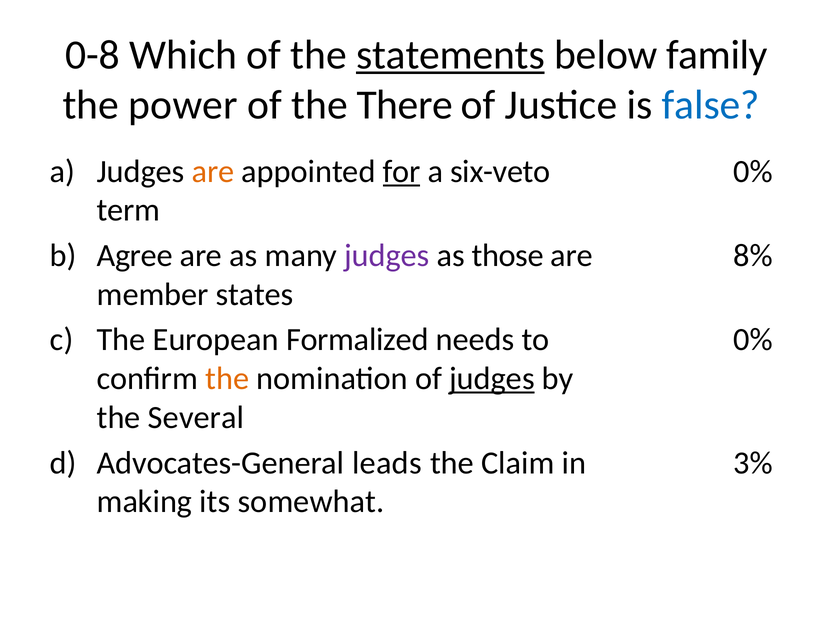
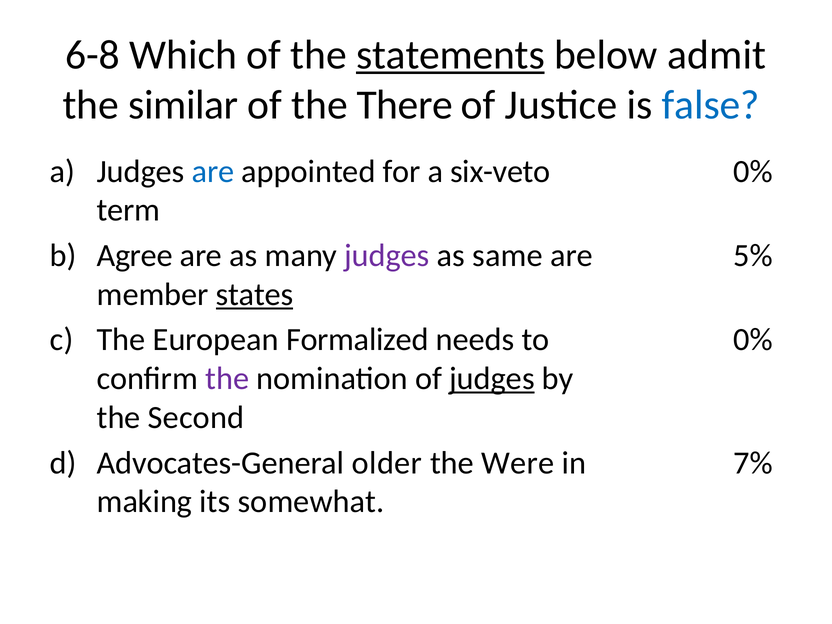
0-8: 0-8 -> 6-8 (92, 55)
family: family -> admit (717, 55)
power: power -> similar (183, 105)
are colour: orange -> blue (213, 171)
for underline: present -> none (402, 171)
those: those -> same (508, 256)
8%: 8% -> 5% (753, 256)
states underline: none -> present (255, 294)
the colour: orange -> purple (227, 379)
Several: Several -> Second (196, 418)
leads: leads -> older (387, 463)
Claim: Claim -> Were (518, 463)
3%: 3% -> 7% (753, 463)
